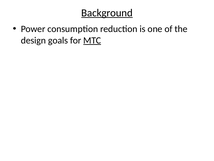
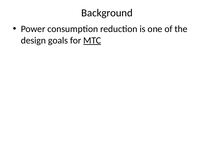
Background underline: present -> none (107, 13)
